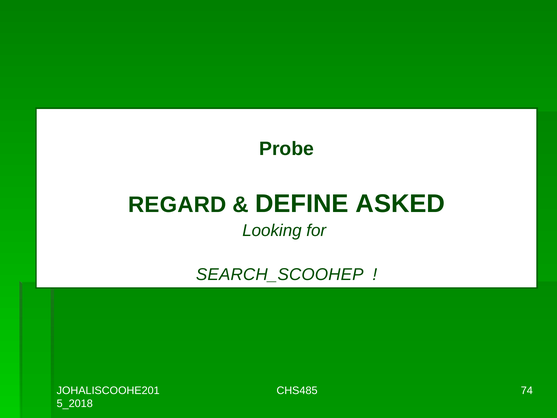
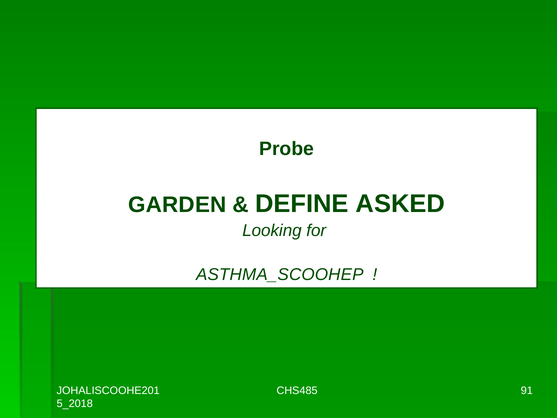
REGARD: REGARD -> GARDEN (177, 205)
SEARCH_SCOOHEP: SEARCH_SCOOHEP -> ASTHMA_SCOOHEP (280, 274)
74: 74 -> 91 (527, 390)
